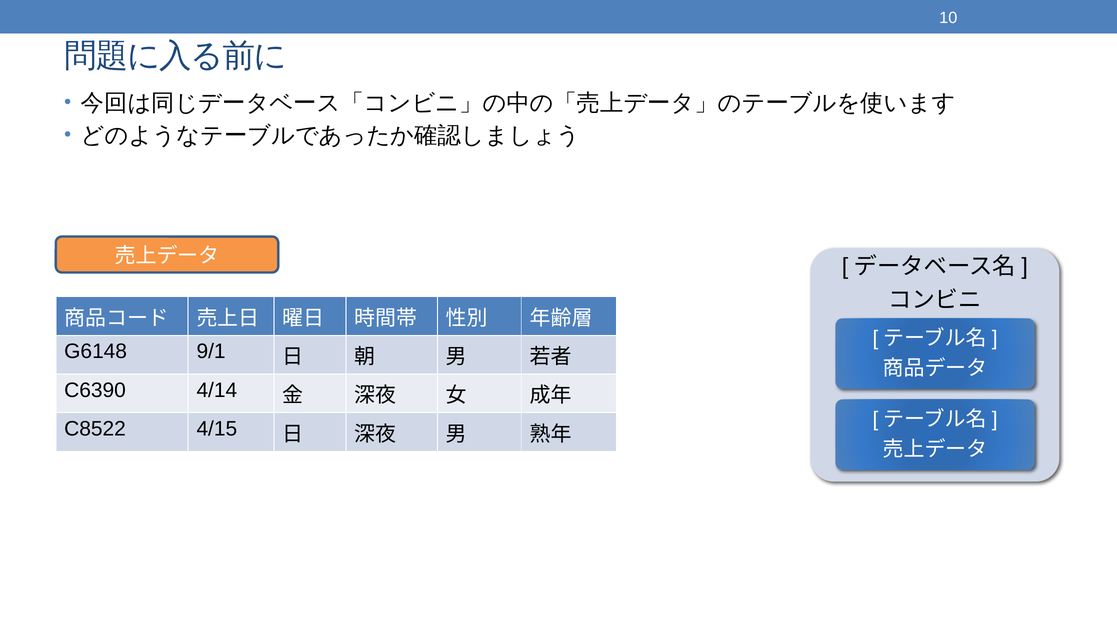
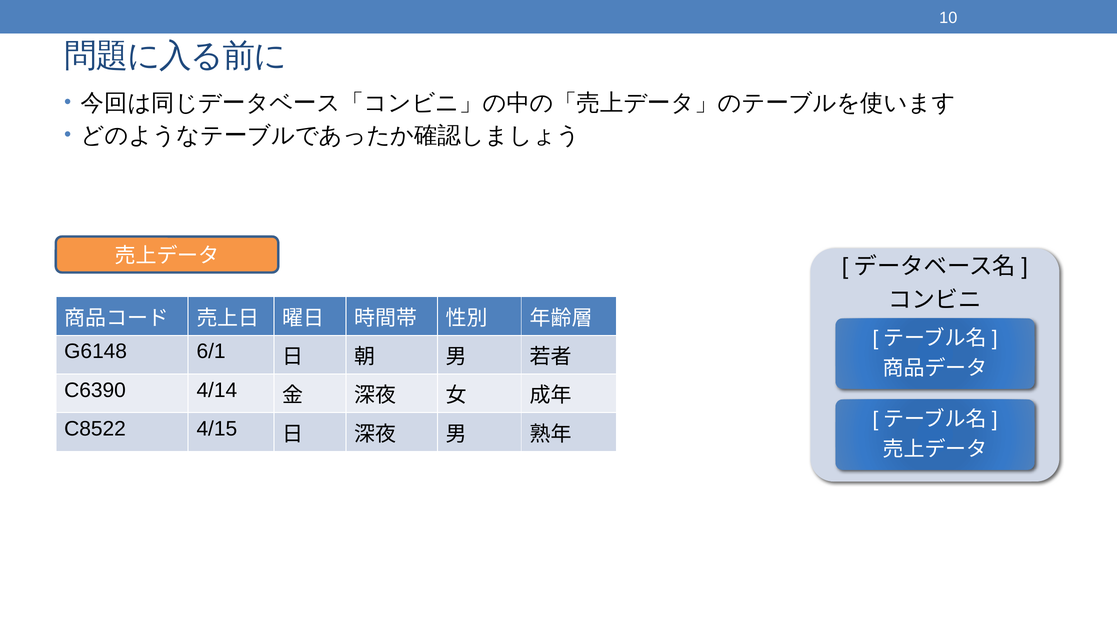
9/1: 9/1 -> 6/1 (211, 352)
